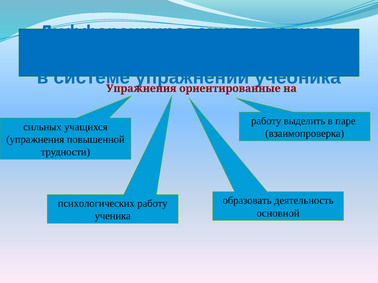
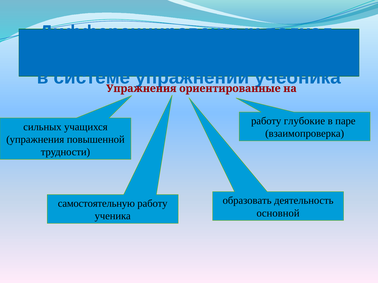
Дифференцированного: Дифференцированного -> Дифференцированных (150, 32)
выделить: выделить -> глубокие (304, 121)
психологических: психологических -> самостоятельную (96, 204)
